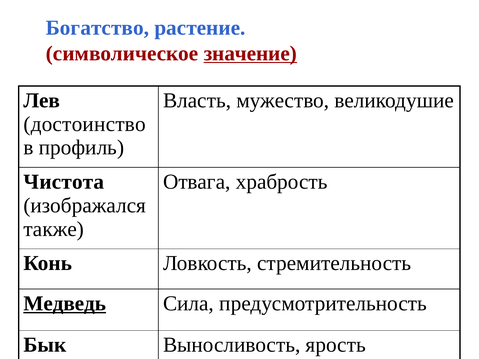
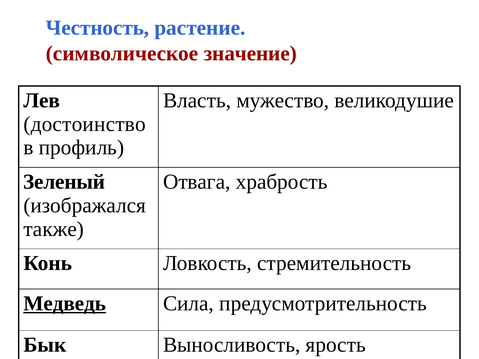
Богатство: Богатство -> Честность (98, 28)
значение underline: present -> none (250, 53)
Чистота: Чистота -> Зеленый (64, 182)
